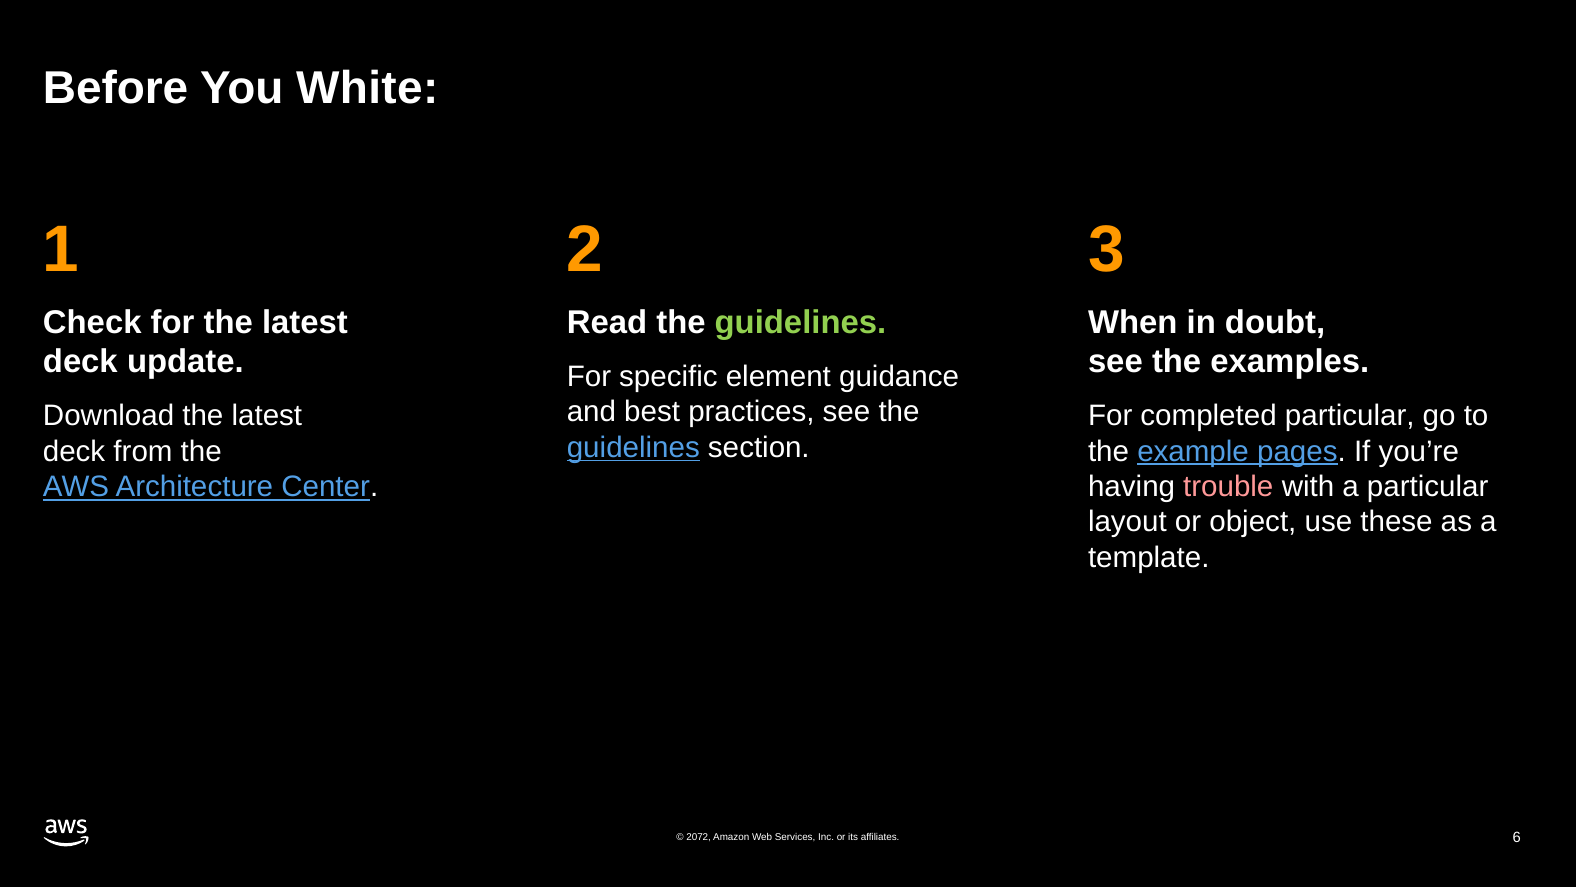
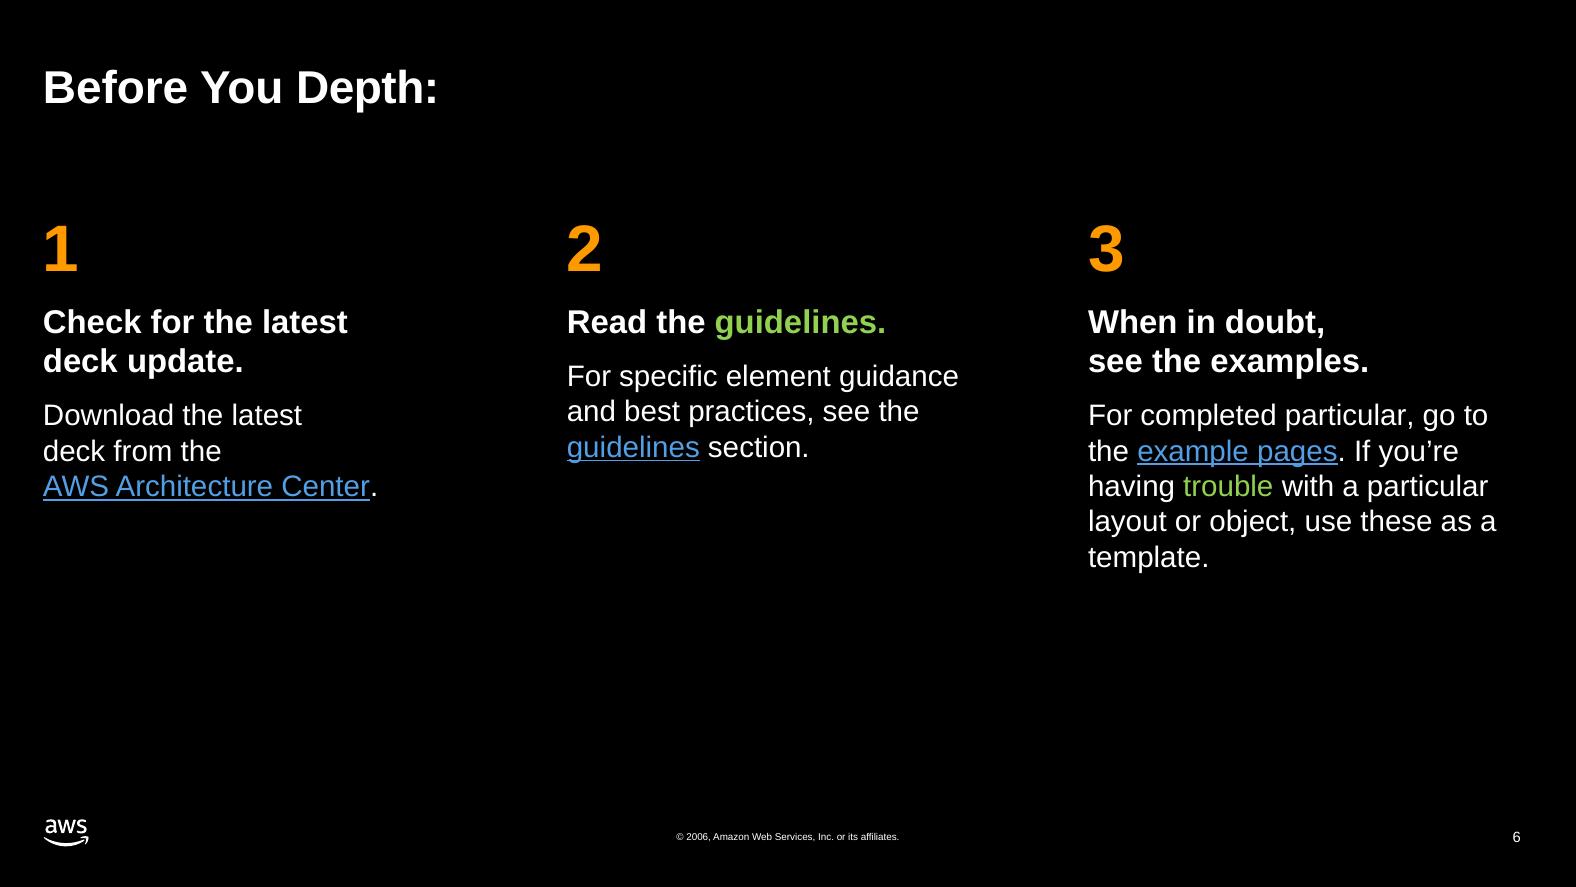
White: White -> Depth (368, 89)
trouble colour: pink -> light green (1228, 486)
2072: 2072 -> 2006 (699, 837)
